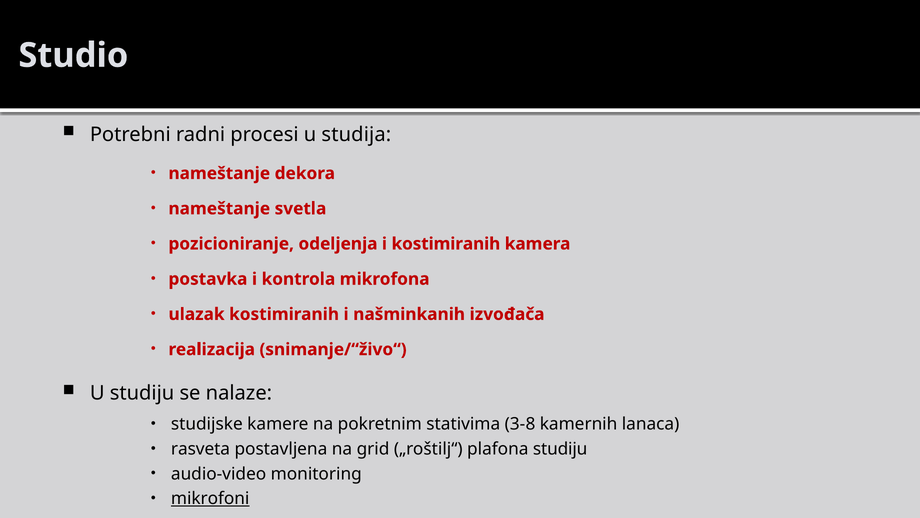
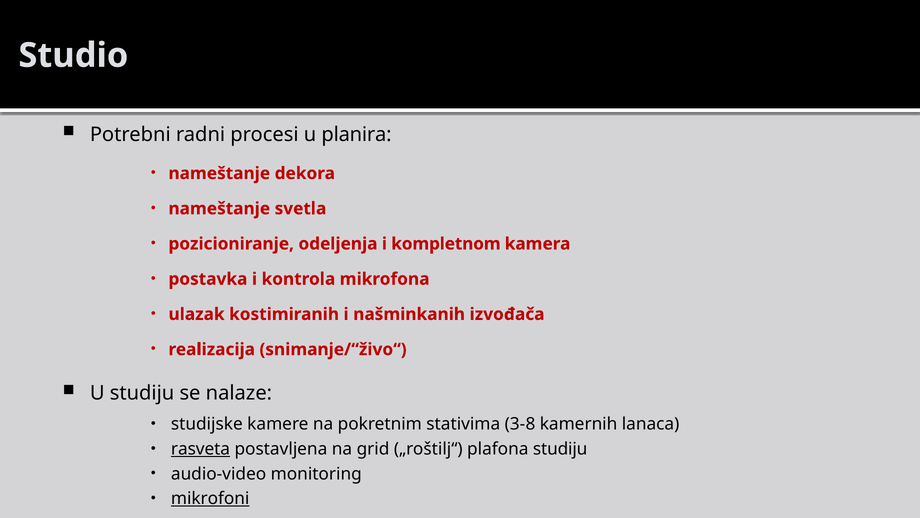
studija: studija -> planira (357, 134)
i kostimiranih: kostimiranih -> kompletnom (446, 244)
rasveta underline: none -> present (200, 449)
